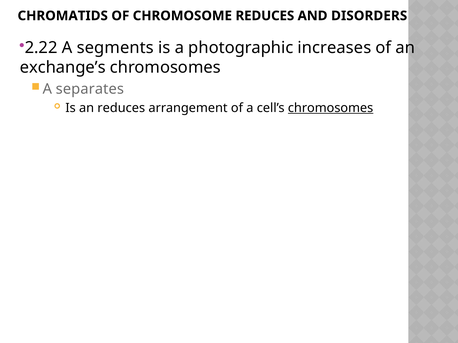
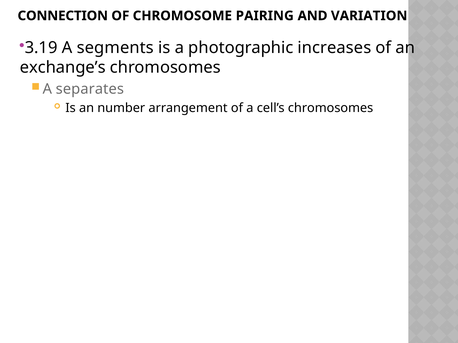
CHROMATIDS: CHROMATIDS -> CONNECTION (63, 16)
CHROMOSOME REDUCES: REDUCES -> PAIRING (265, 16)
DISORDERS: DISORDERS -> VARIATION (369, 16)
2.22: 2.22 -> 3.19 (41, 48)
an reduces: reduces -> number (121, 108)
chromosomes underline: present -> none (331, 108)
